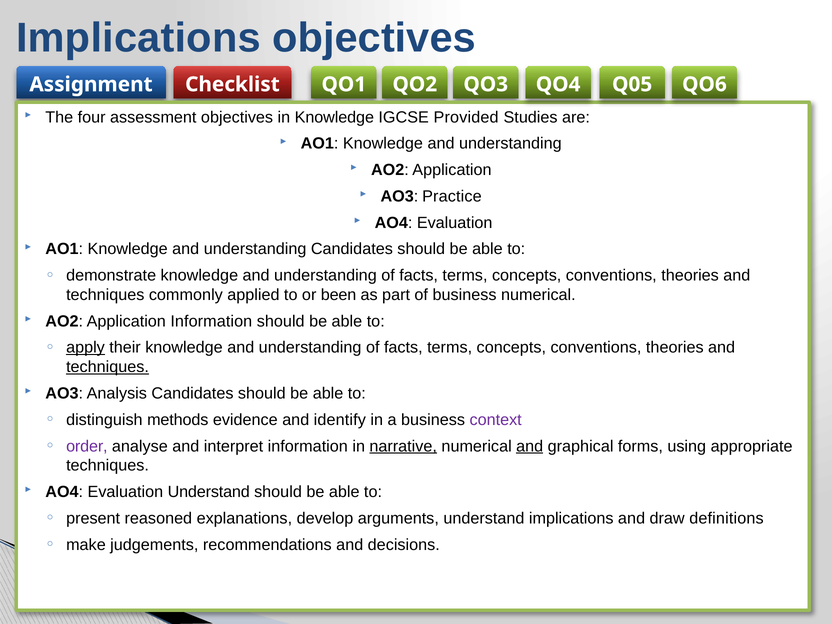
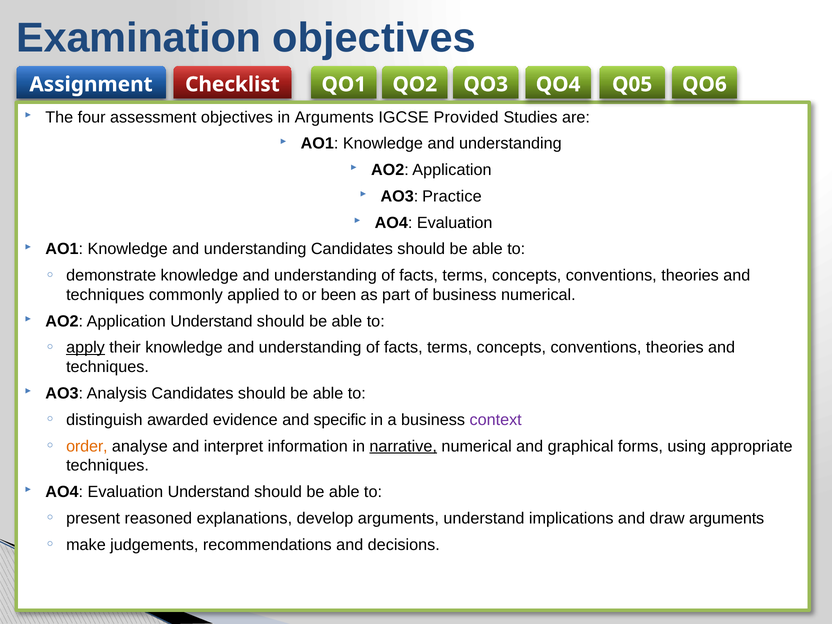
Implications: Implications -> Examination (139, 38)
in Knowledge: Knowledge -> Arguments (334, 117)
Application Information: Information -> Understand (211, 321)
techniques underline: present -> none (108, 367)
methods: methods -> awarded (178, 420)
identify: identify -> specific (340, 420)
order colour: purple -> orange (87, 446)
and underline: present -> none (530, 446)
draw definitions: definitions -> arguments (727, 518)
